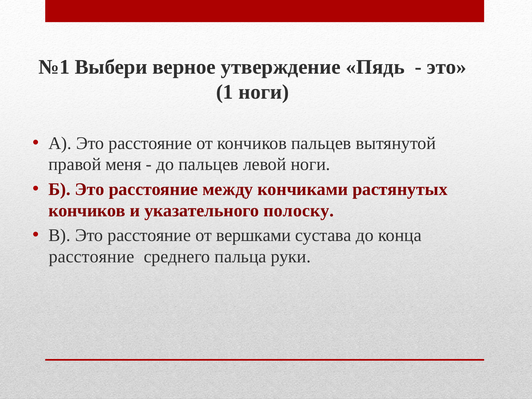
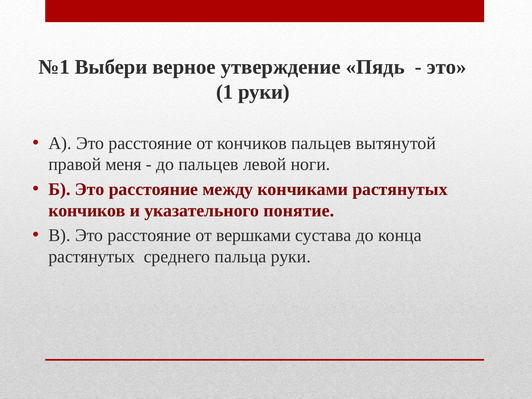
1 ноги: ноги -> руки (264, 92)
полоску: полоску -> понятие (299, 211)
расстояние: расстояние -> растянутых (92, 257)
